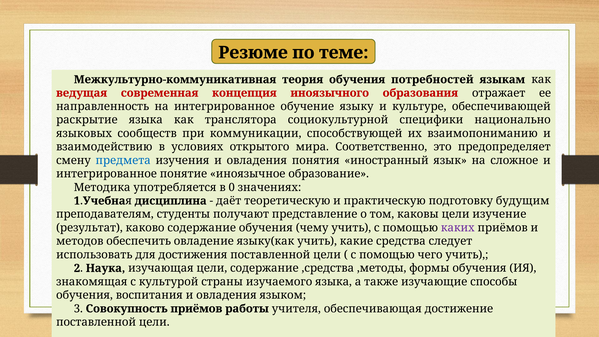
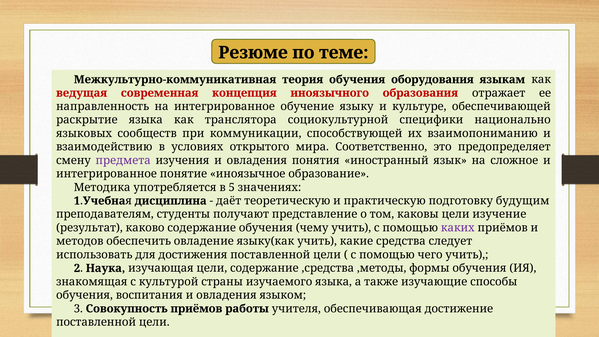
потребностей: потребностей -> оборудования (432, 79)
предмета colour: blue -> purple (123, 160)
0: 0 -> 5 (232, 187)
